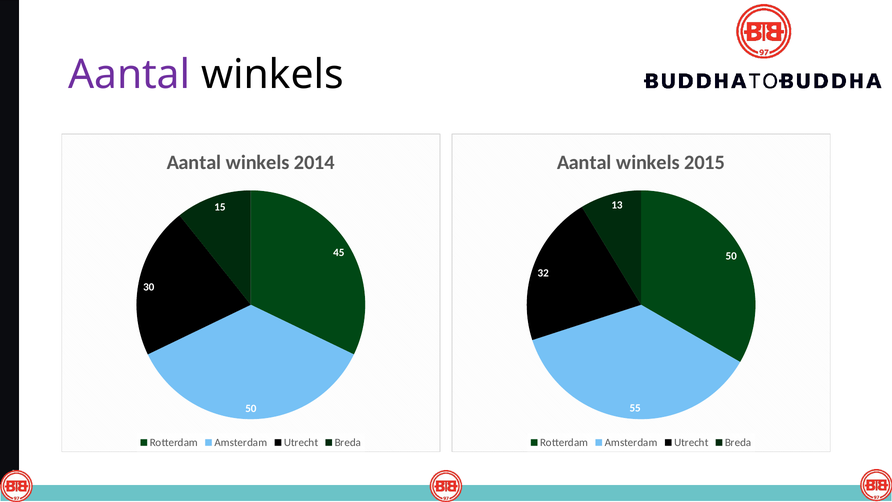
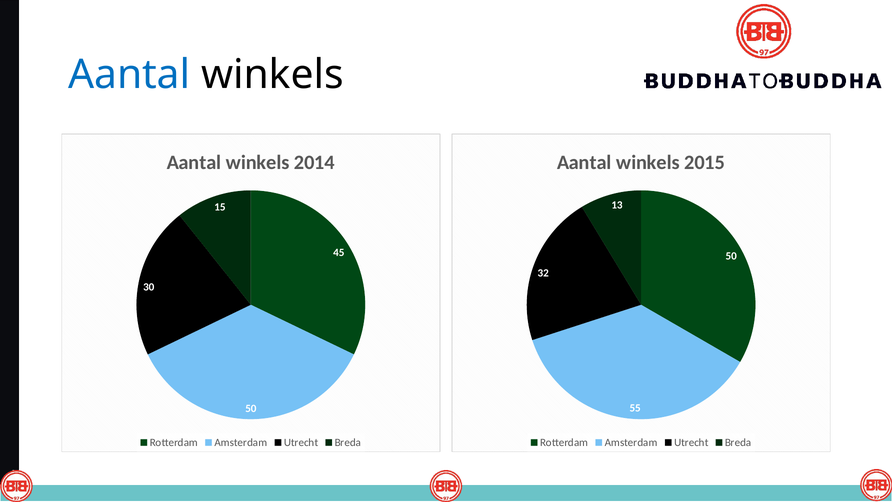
Aantal colour: purple -> blue (129, 75)
